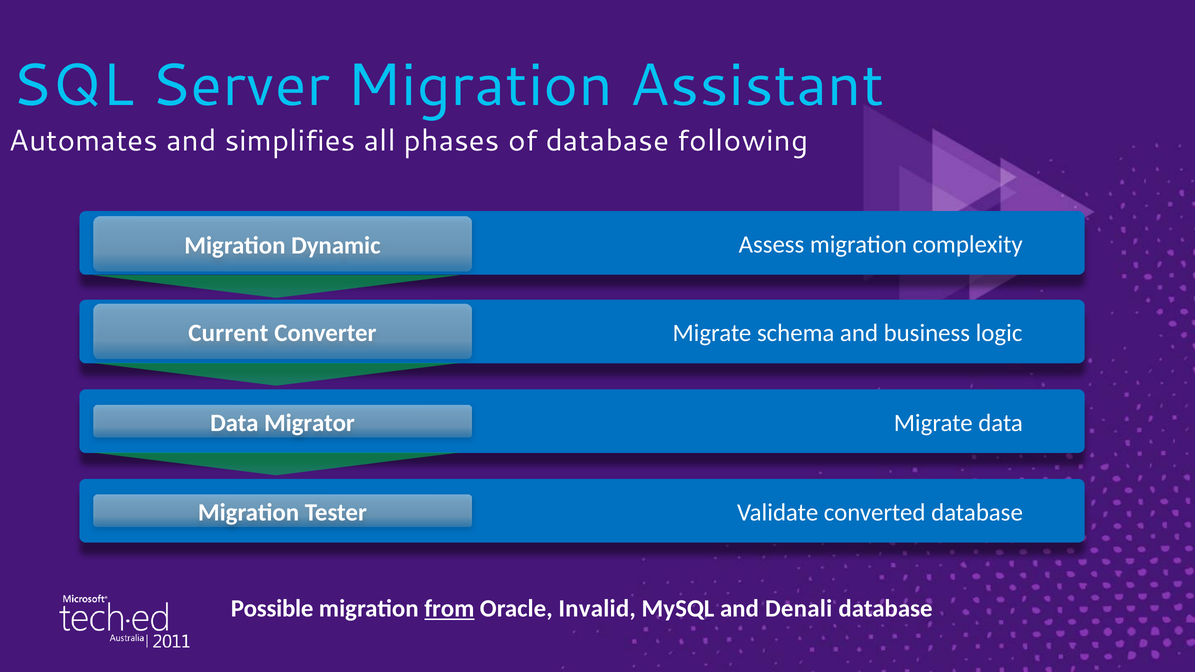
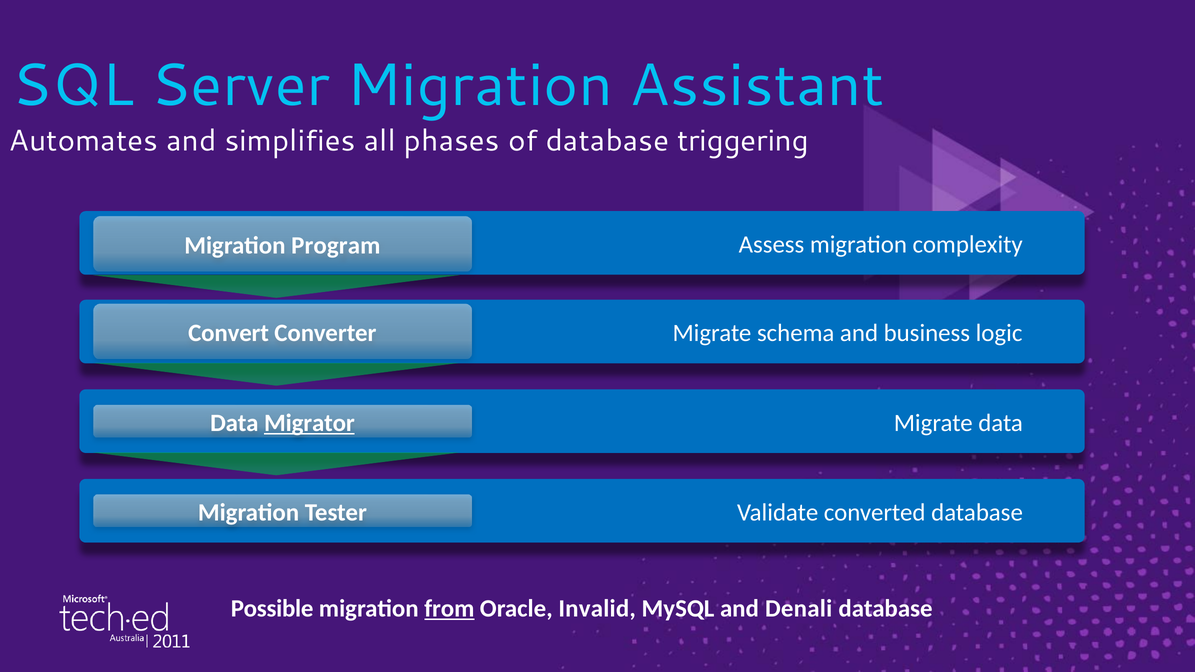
following: following -> triggering (743, 141)
Dynamic: Dynamic -> Program (336, 245)
Current: Current -> Convert (229, 333)
Migrator underline: none -> present (309, 423)
